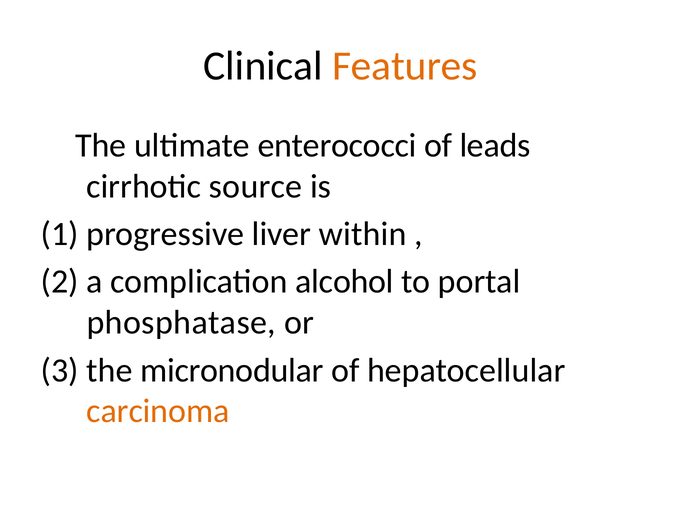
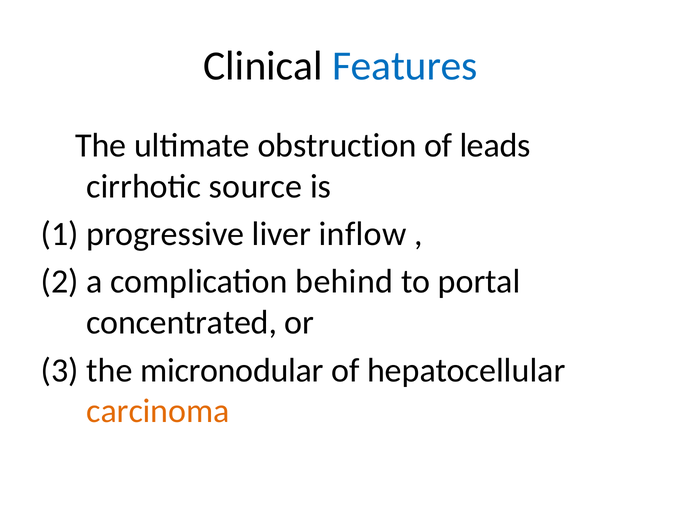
Features colour: orange -> blue (405, 66)
enterococci: enterococci -> obstruction (337, 145)
within: within -> inflow (363, 234)
alcohol: alcohol -> behind (344, 282)
phosphatase: phosphatase -> concentrated (182, 322)
